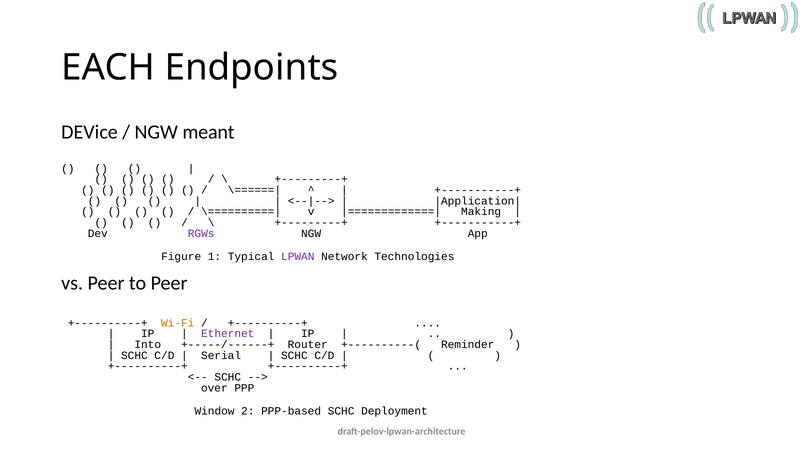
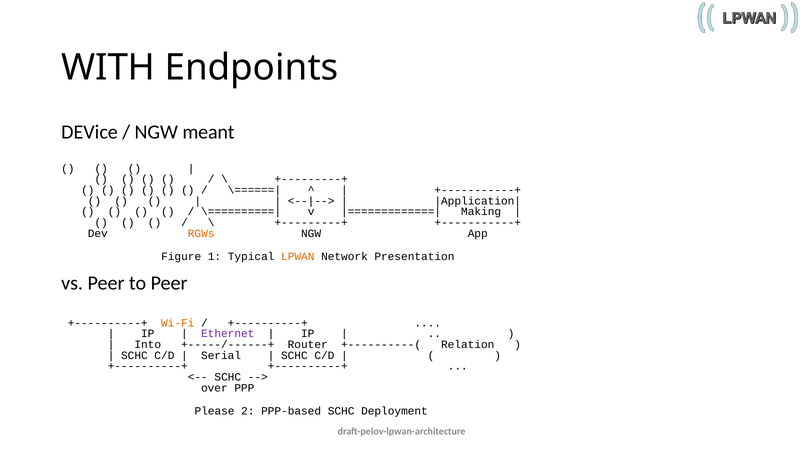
EACH: EACH -> WITH (108, 67)
RGWs colour: purple -> orange (201, 233)
LPWAN colour: purple -> orange (298, 256)
Technologies: Technologies -> Presentation (414, 256)
Reminder: Reminder -> Relation (468, 344)
Window: Window -> Please (215, 411)
